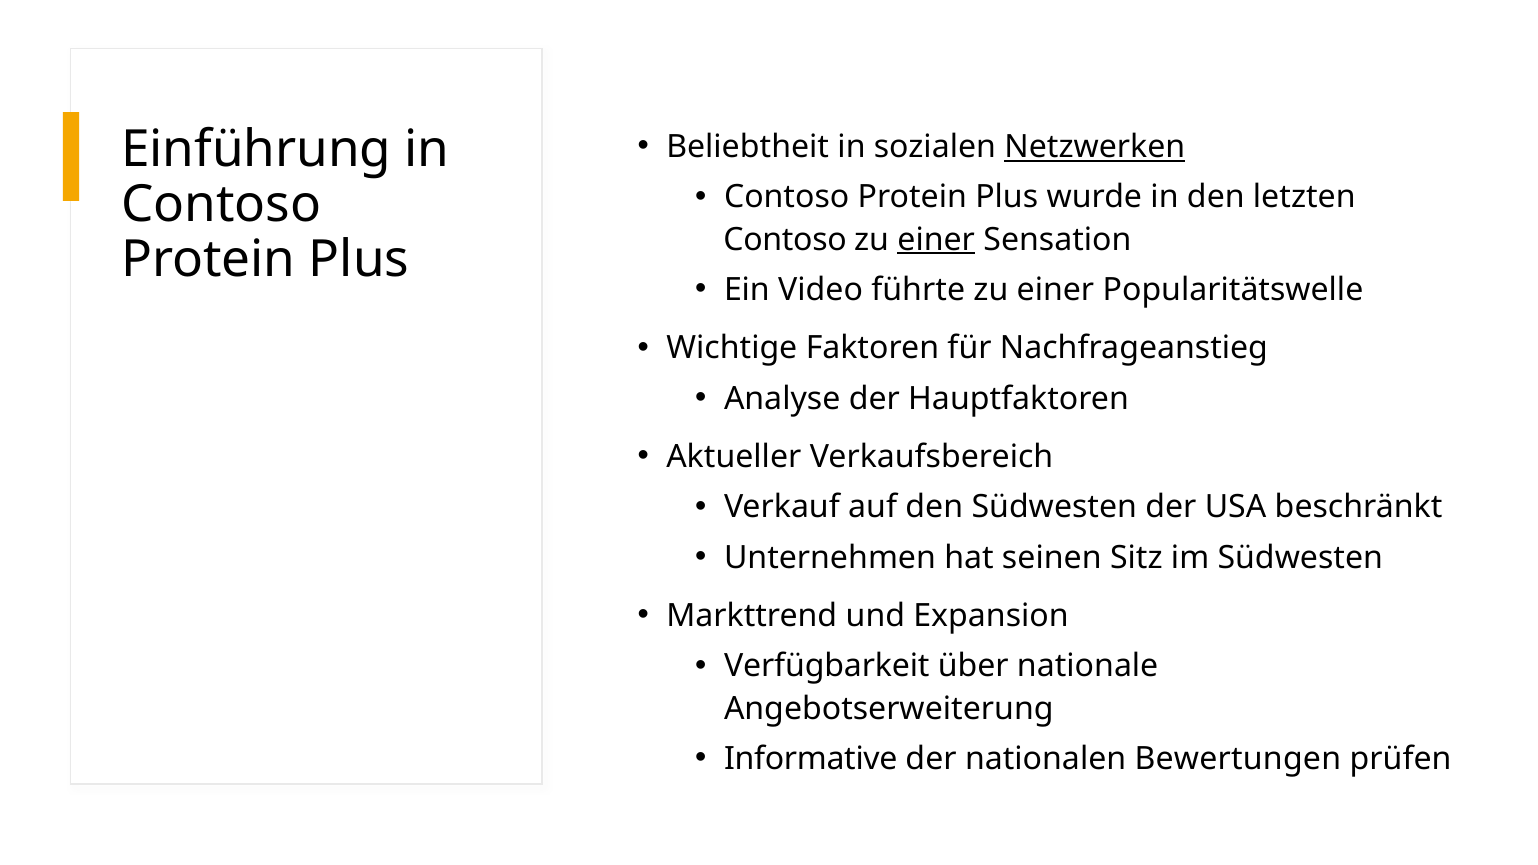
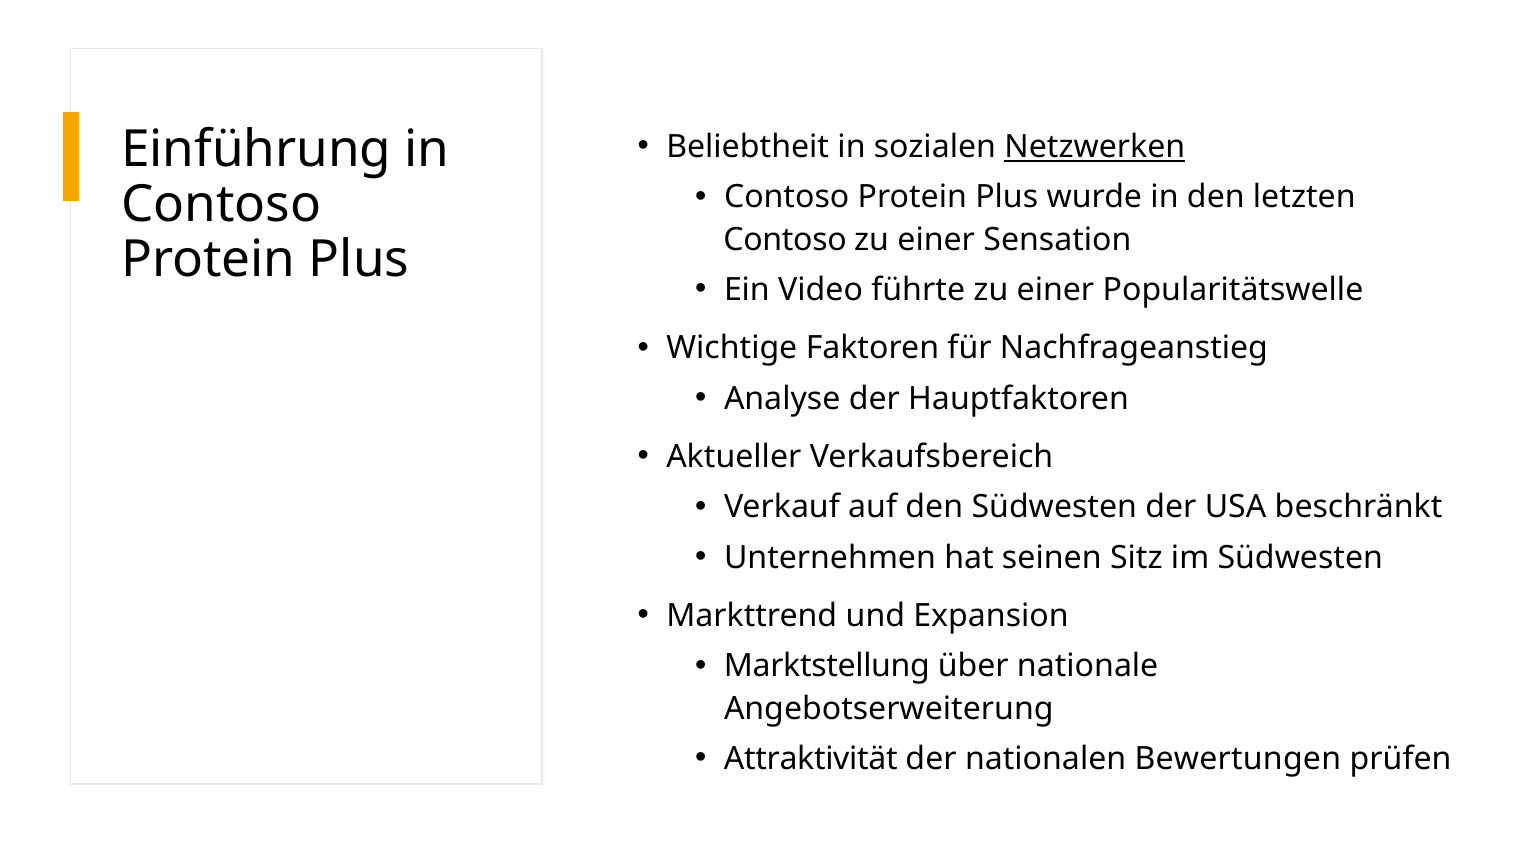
einer underline: present -> none (936, 240)
Verfügbarkeit: Verfügbarkeit -> Marktstellung (827, 666)
Informative: Informative -> Attraktivität (811, 759)
